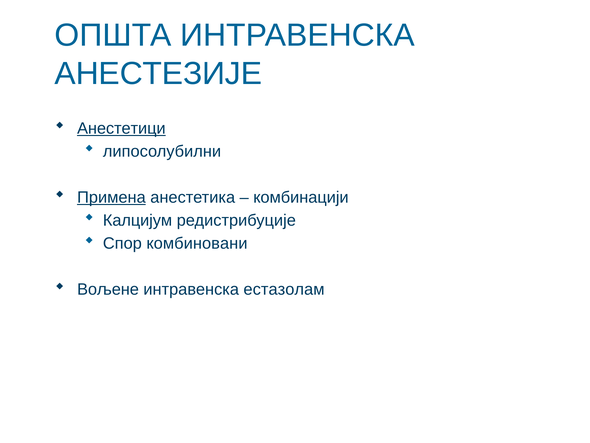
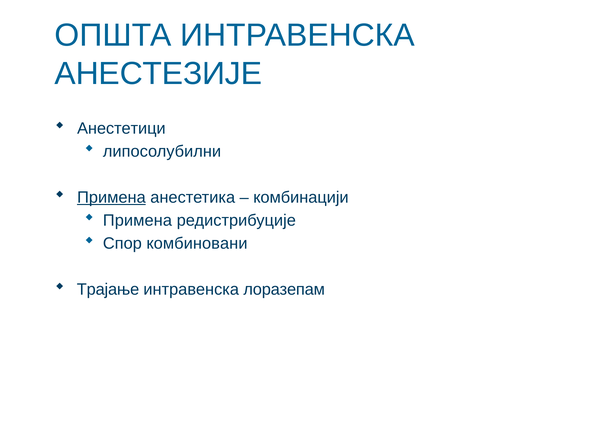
Анестетици underline: present -> none (121, 128)
Калцијум: Калцијум -> Примена (137, 220)
Вољене: Вољене -> Трајање (108, 289)
естазолам: естазолам -> лоразепам (284, 289)
